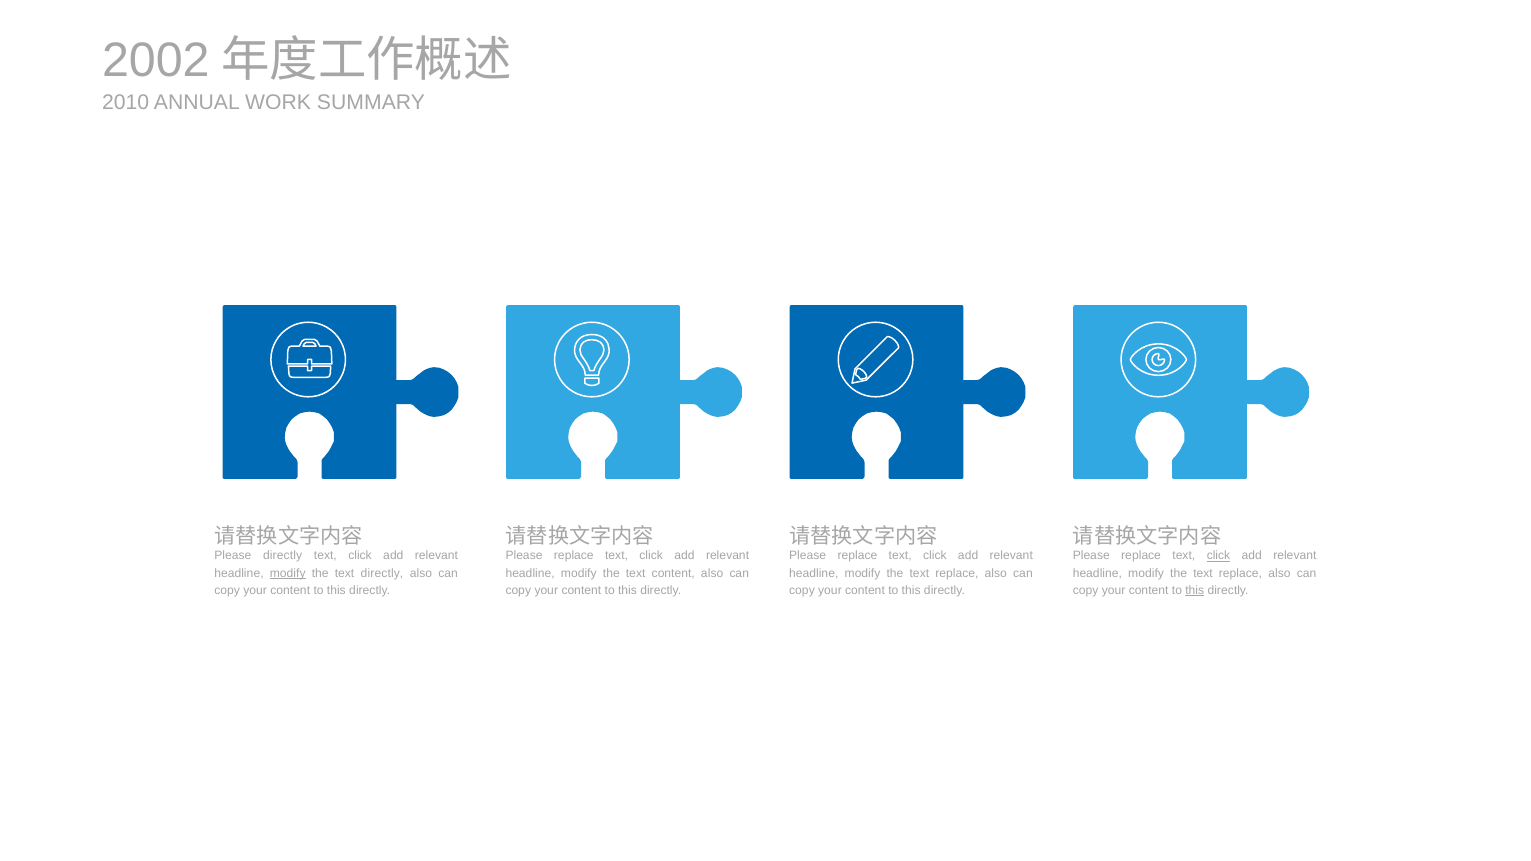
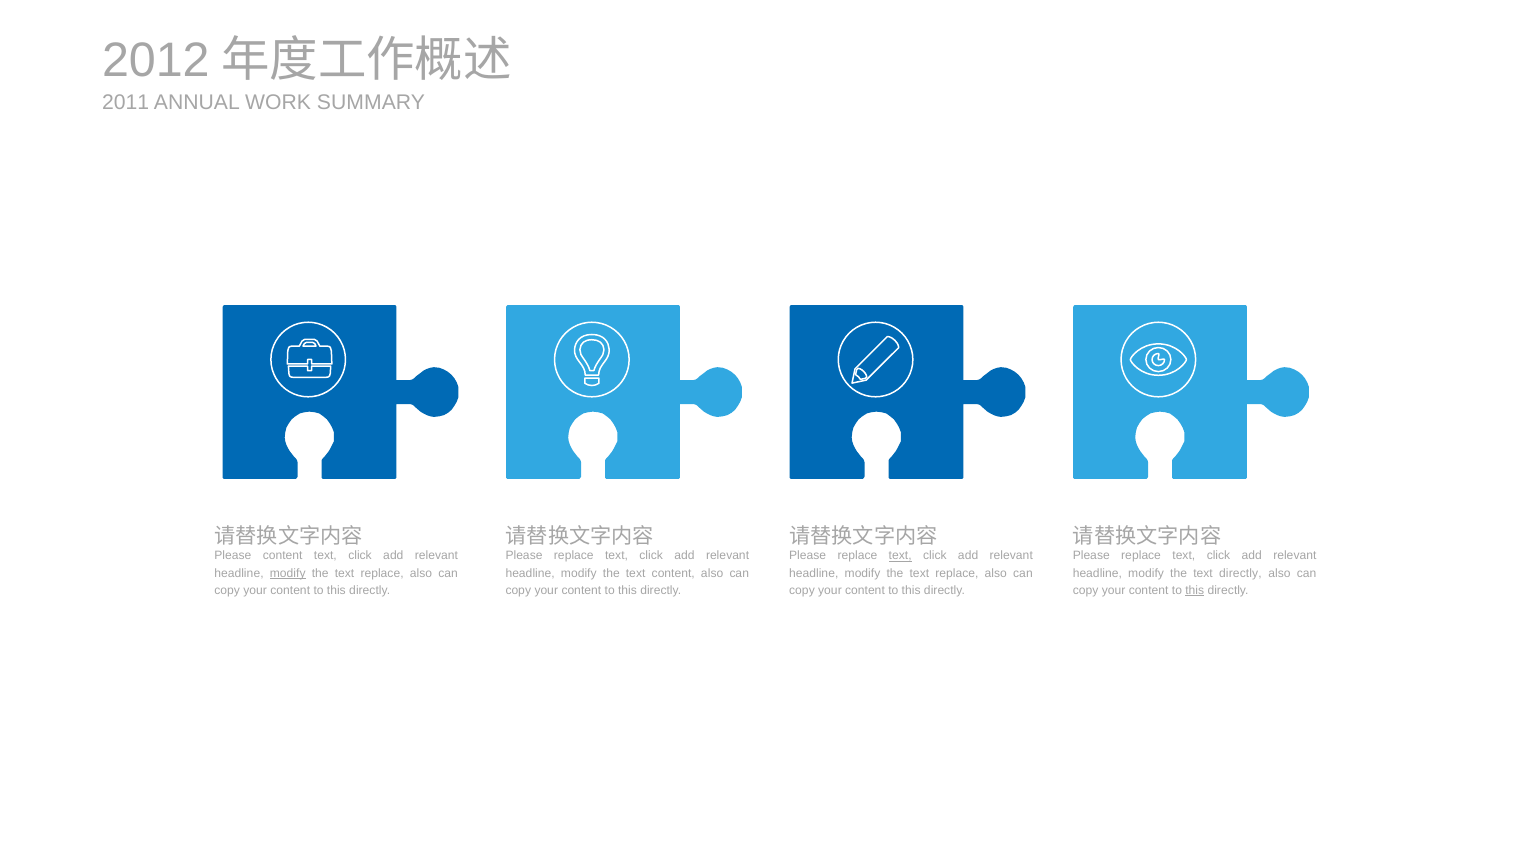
2002: 2002 -> 2012 (156, 60)
2010: 2010 -> 2011 (126, 103)
Please directly: directly -> content (283, 556)
text underline: none -> present (900, 556)
click underline: present -> none (1218, 556)
directly: directly -> replace (382, 573)
replace: replace -> directly (1240, 573)
